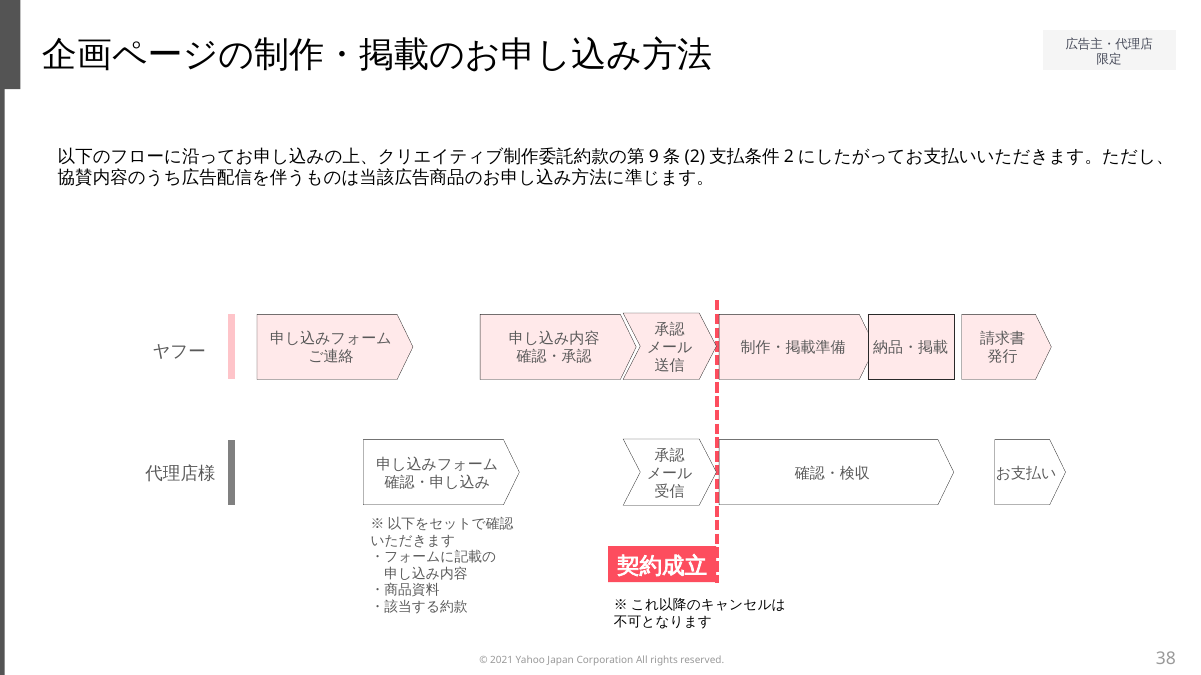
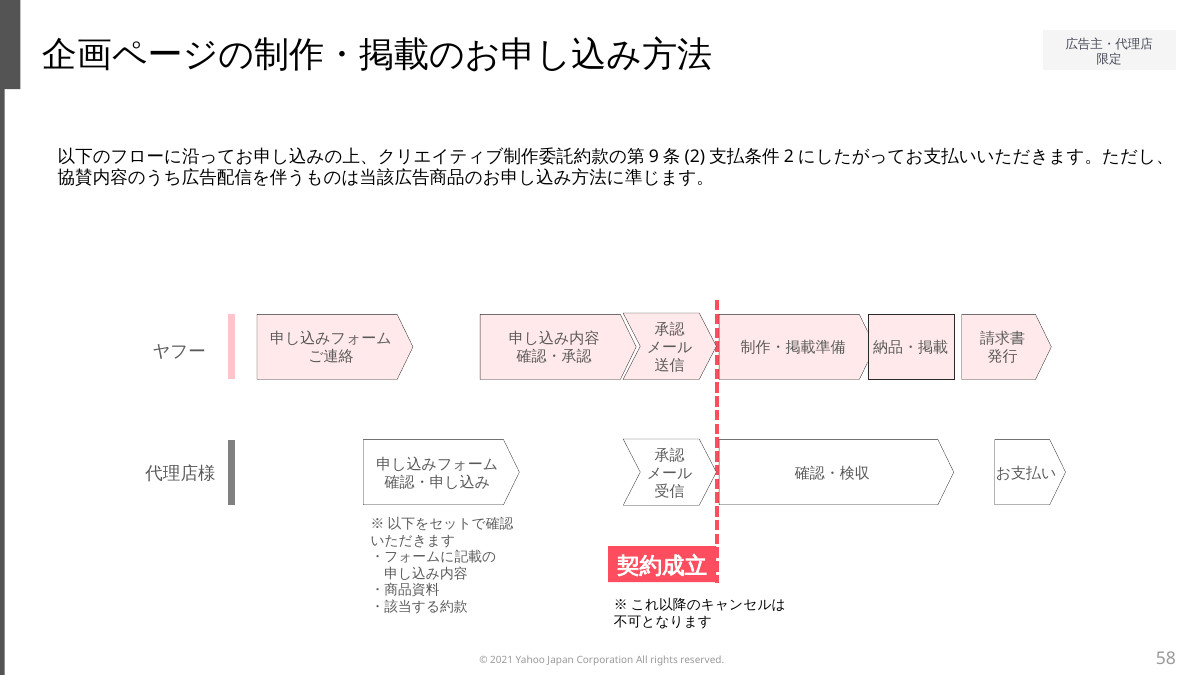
38: 38 -> 58 (1166, 659)
